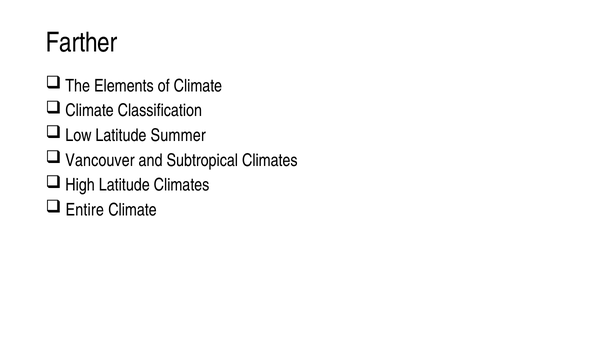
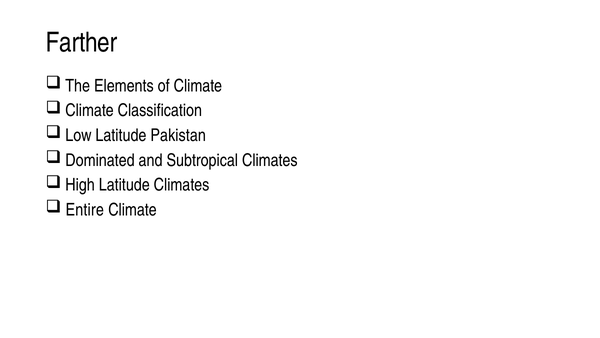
Summer: Summer -> Pakistan (178, 135)
Vancouver: Vancouver -> Dominated (100, 160)
